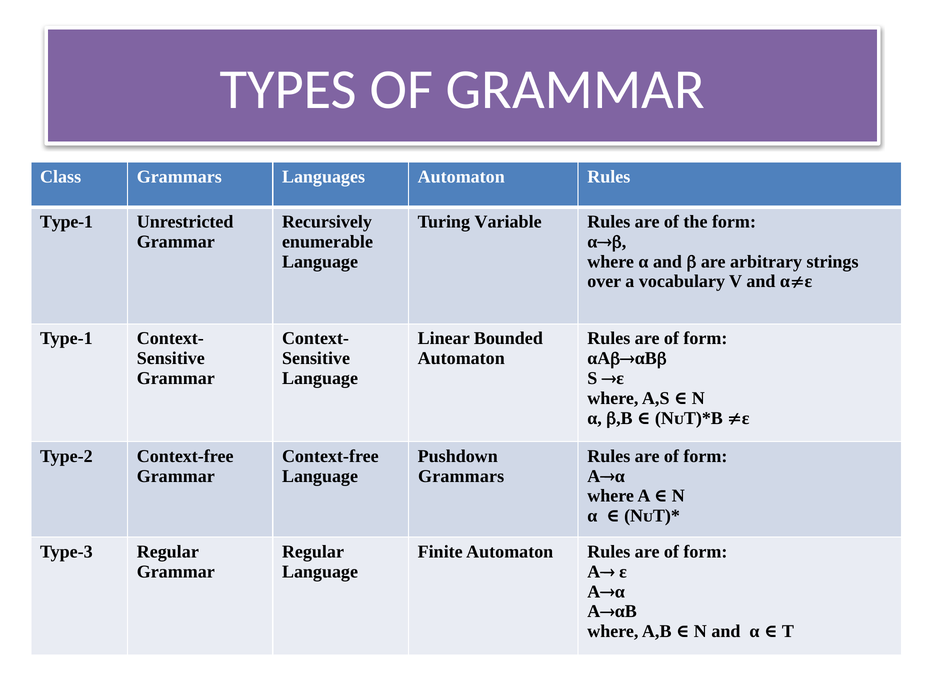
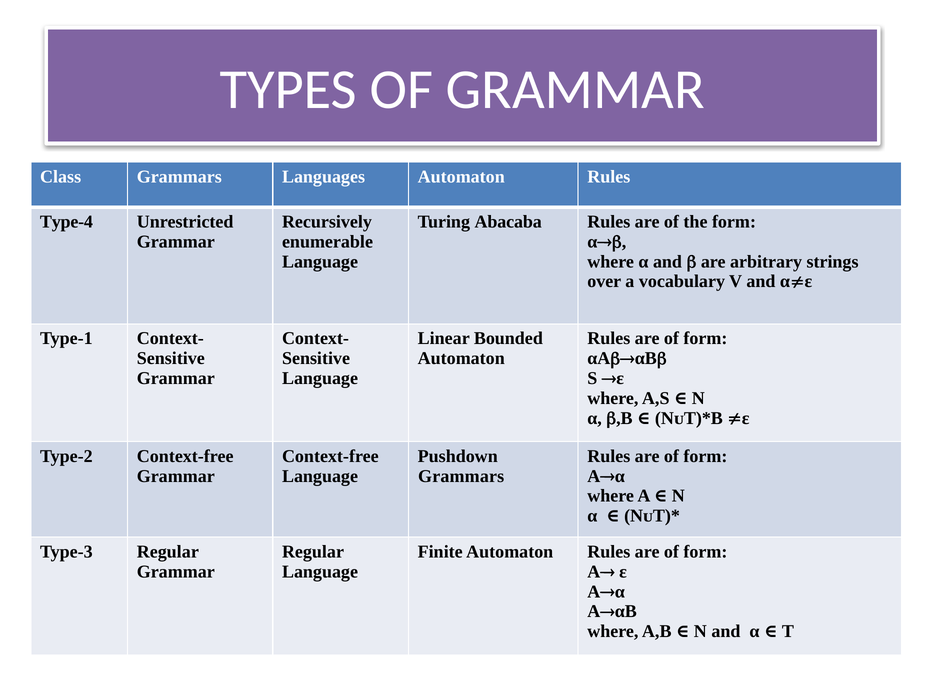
Type-1: Type-1 -> Type-4 (66, 222)
Variable: Variable -> Abacaba (508, 222)
